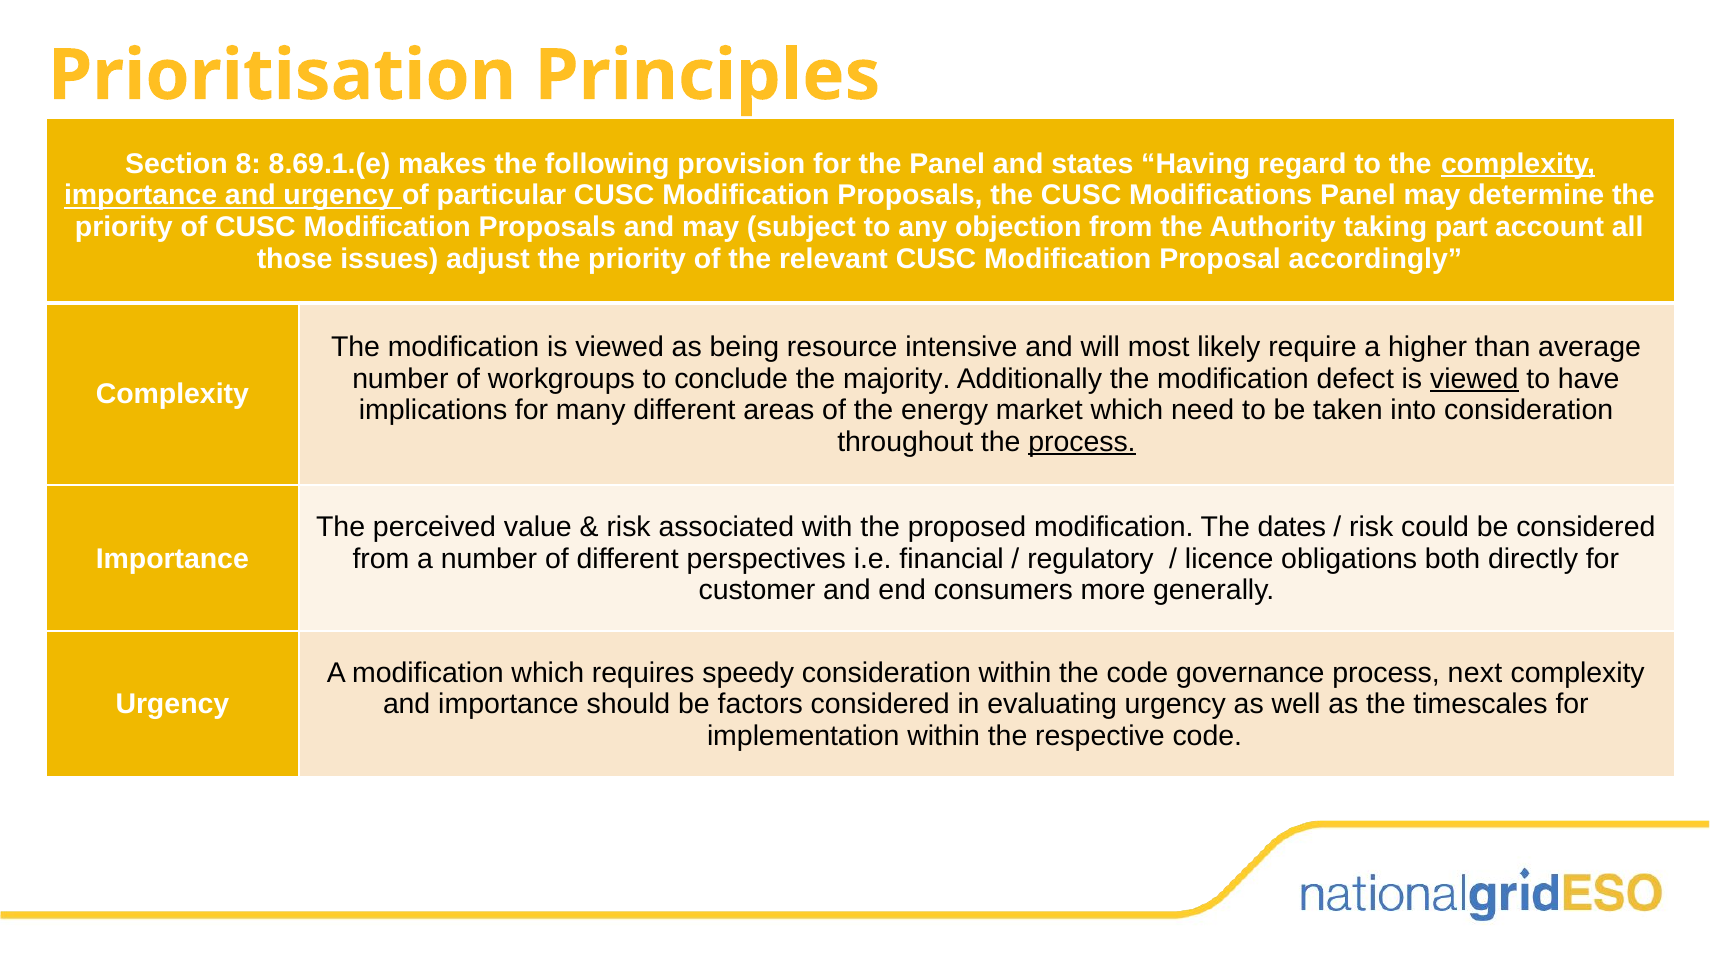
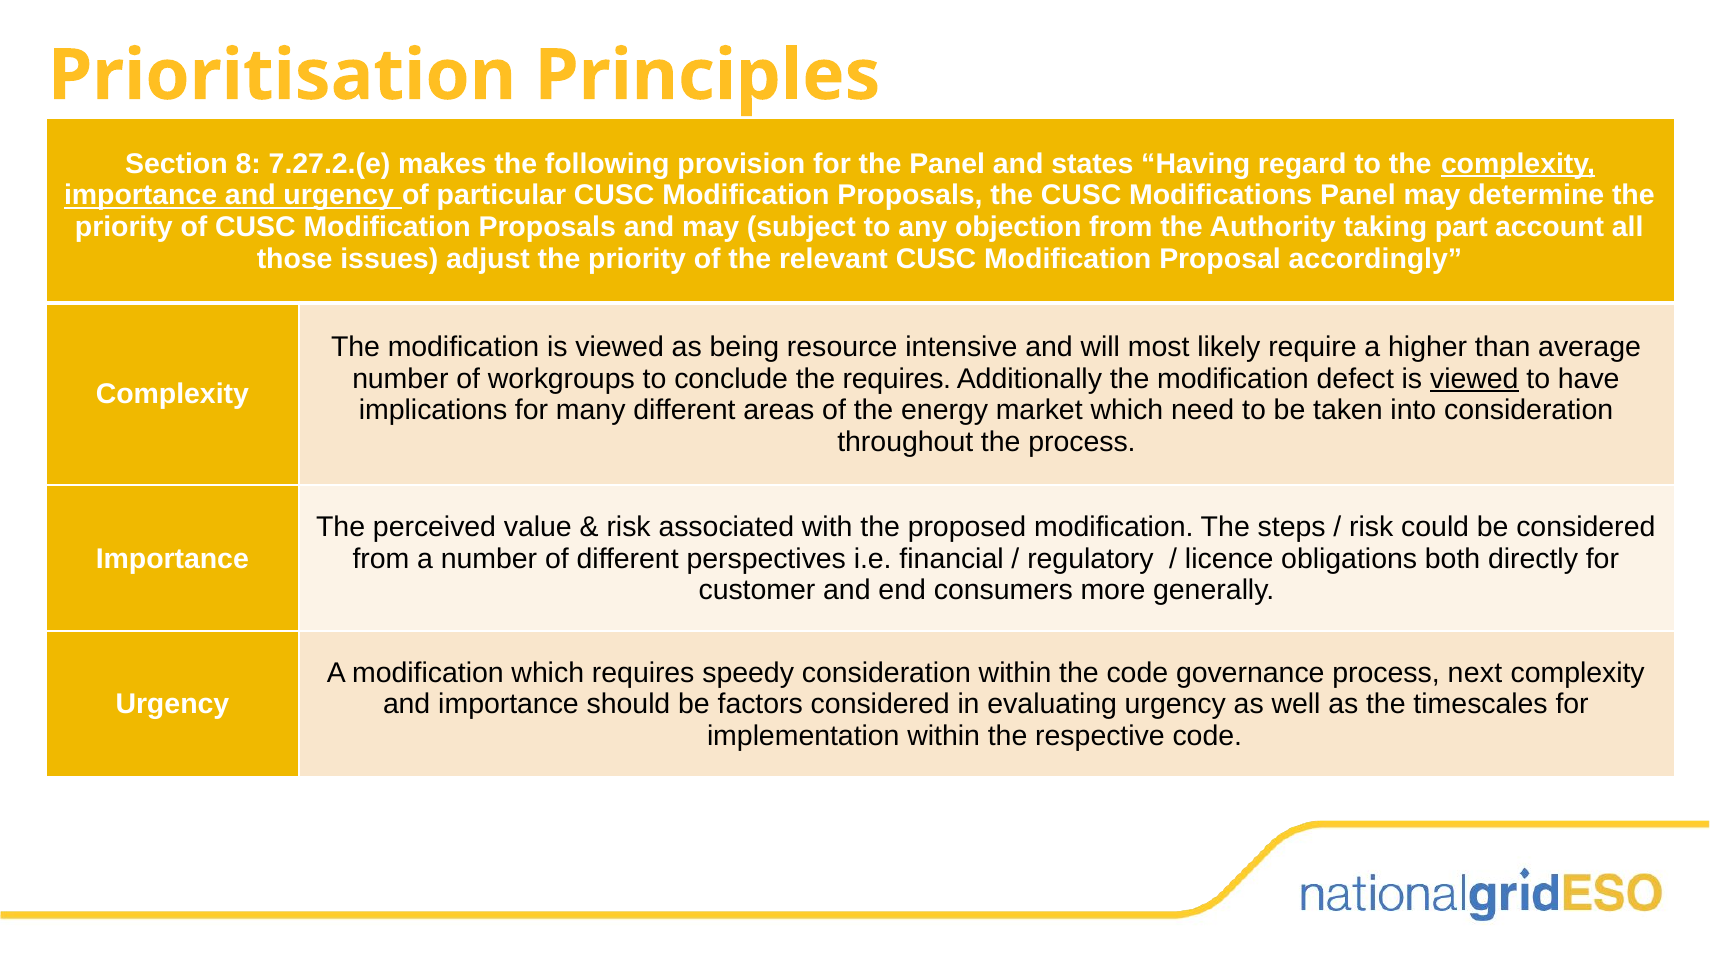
8.69.1.(e: 8.69.1.(e -> 7.27.2.(e (330, 164)
the majority: majority -> requires (897, 379)
process underline: present -> none (1082, 442)
dates: dates -> steps (1292, 527)
